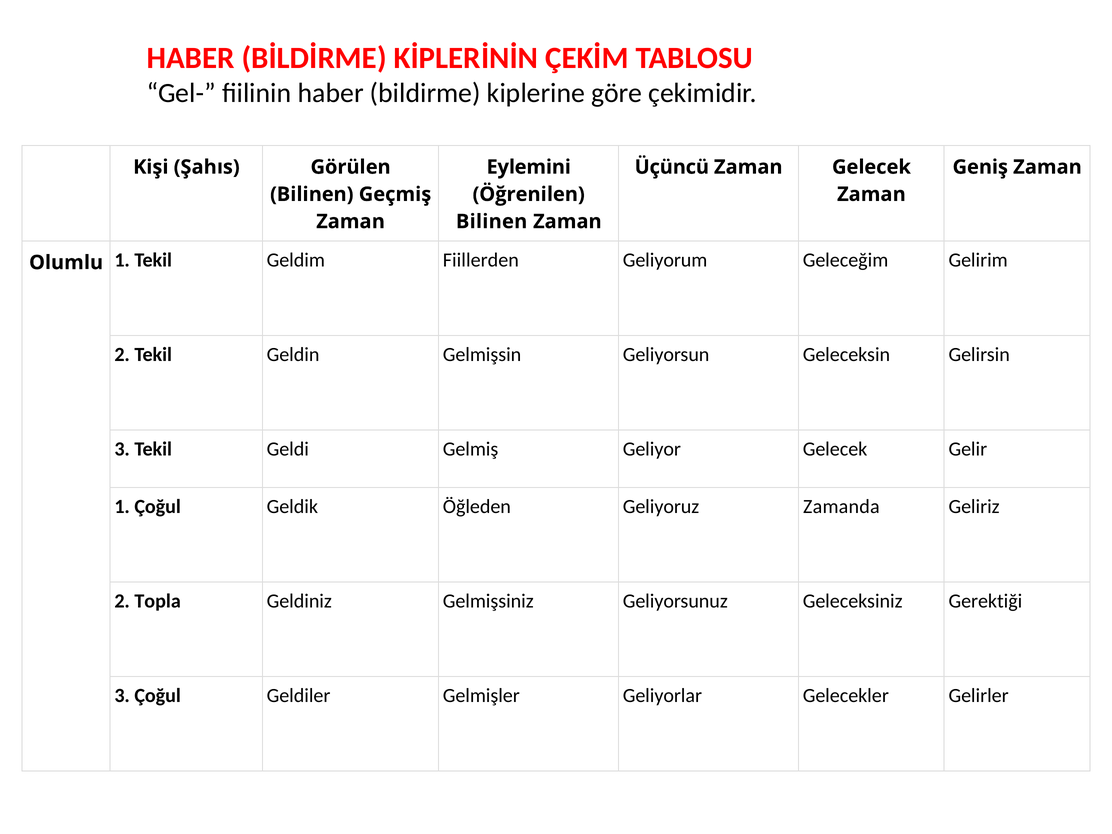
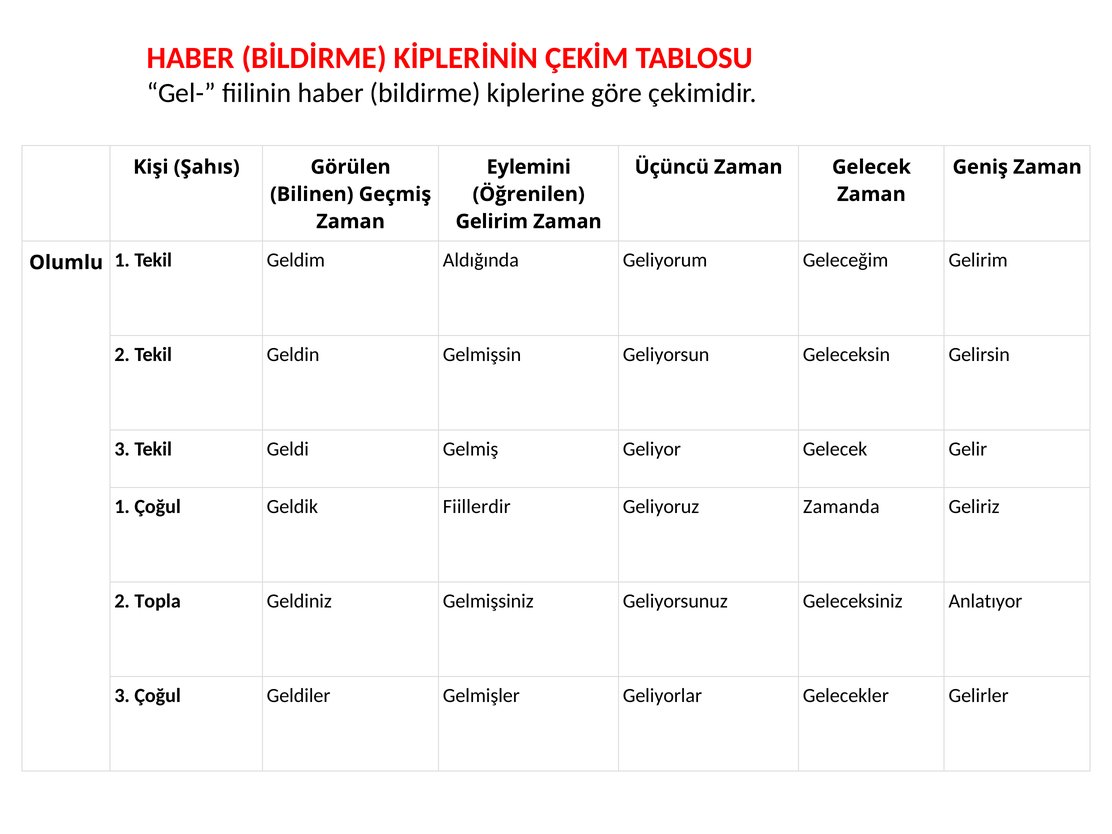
Bilinen: Bilinen -> Gelirim (492, 222)
Fiillerden: Fiillerden -> Aldığında (481, 260)
Öğleden: Öğleden -> Fiillerdir (477, 507)
Gerektiği: Gerektiği -> Anlatıyor (985, 601)
